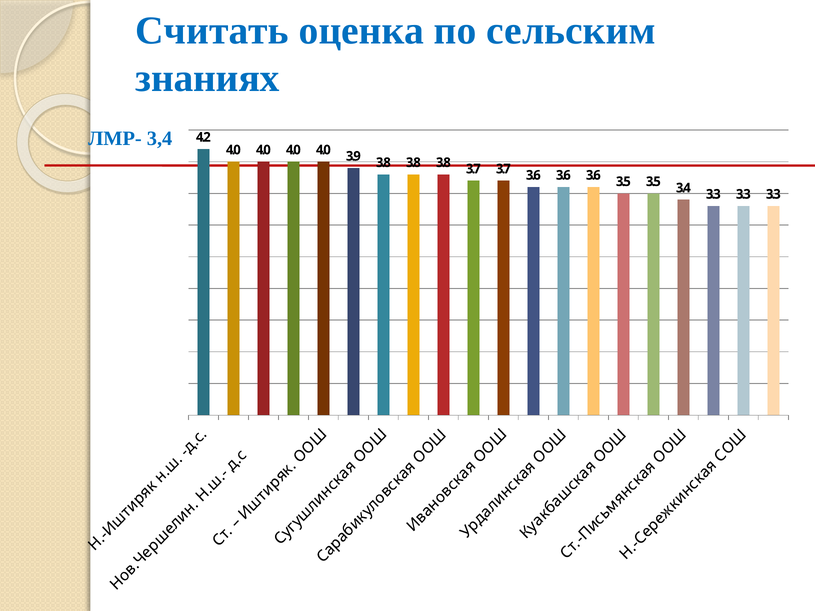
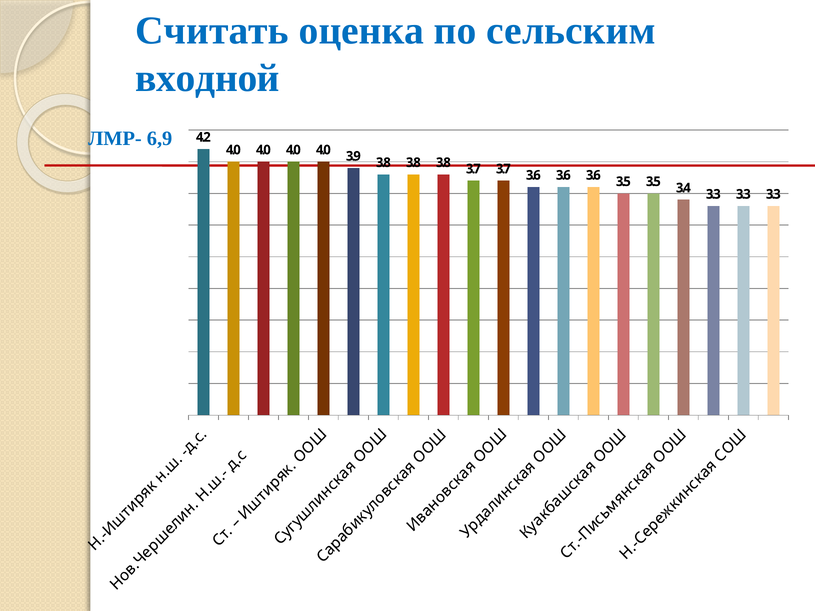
знаниях: знаниях -> входной (208, 78)
3,4: 3,4 -> 6,9 (160, 139)
